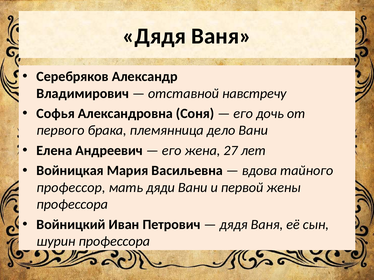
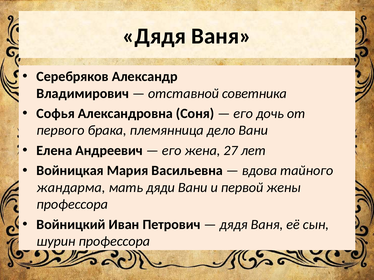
навстречу: навстречу -> советника (254, 94)
профессор: профессор -> жандарма (71, 188)
